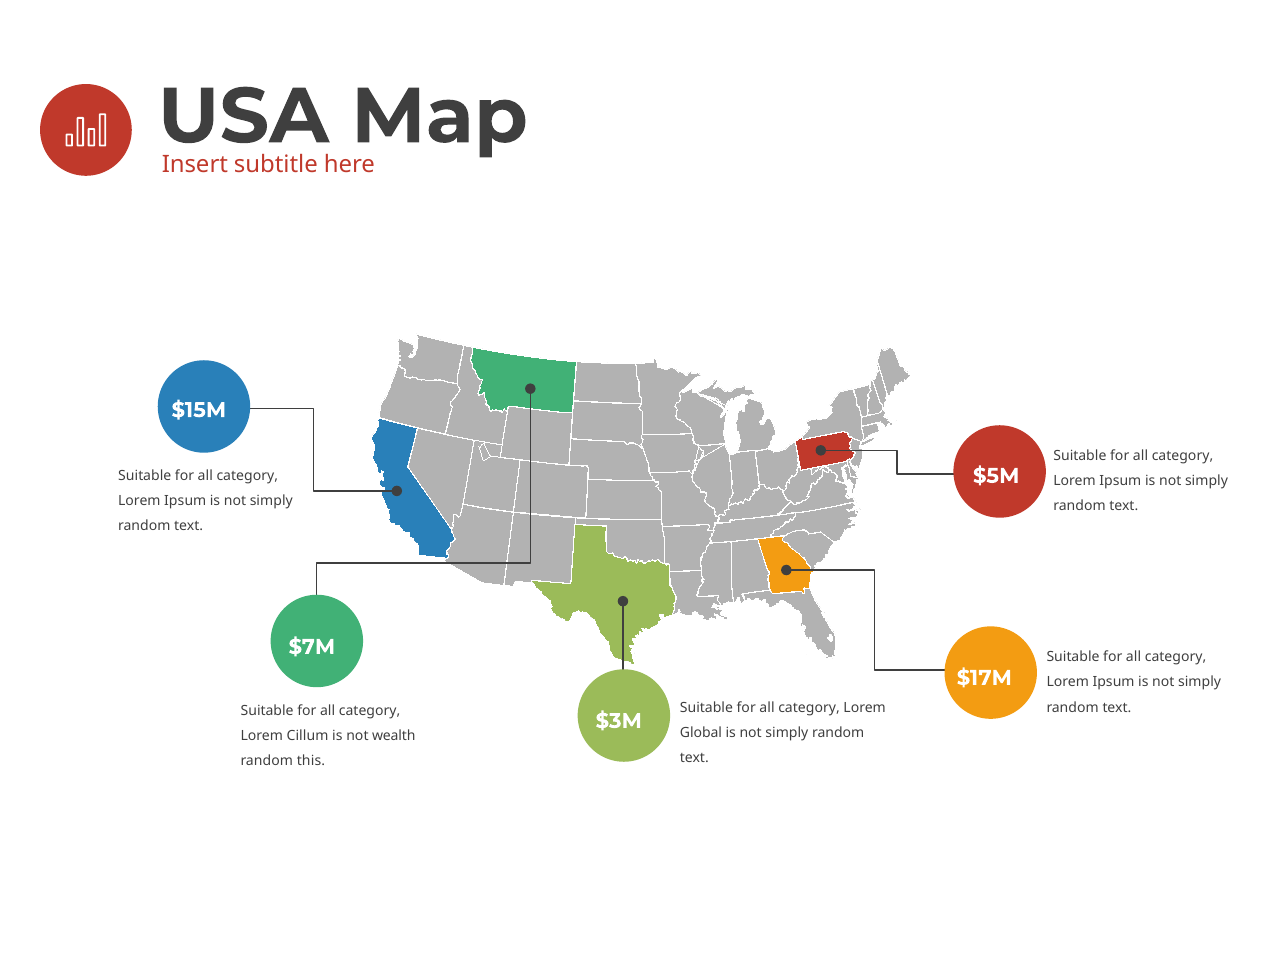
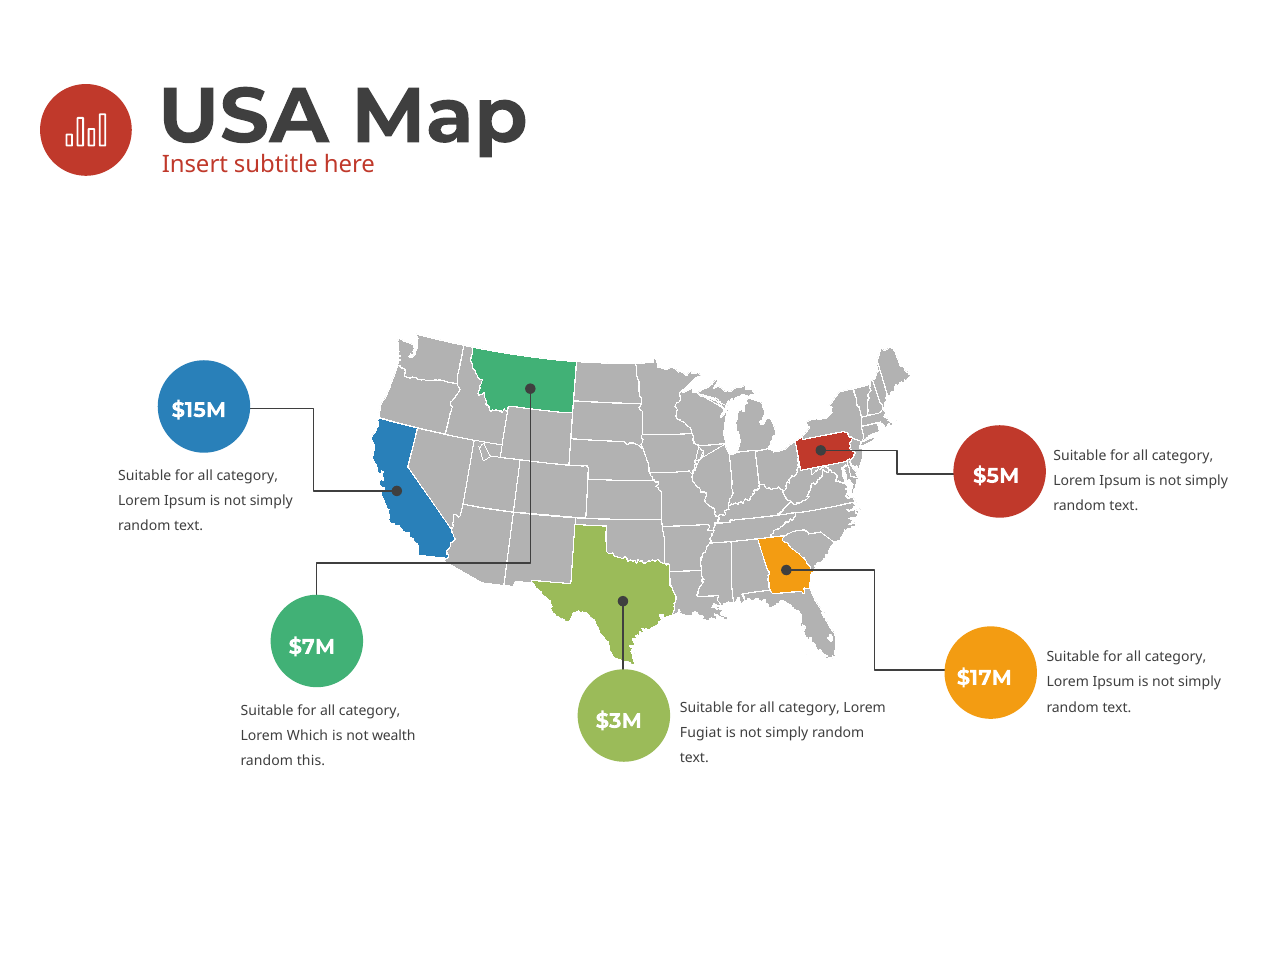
Global: Global -> Fugiat (701, 732)
Cillum: Cillum -> Which (307, 736)
